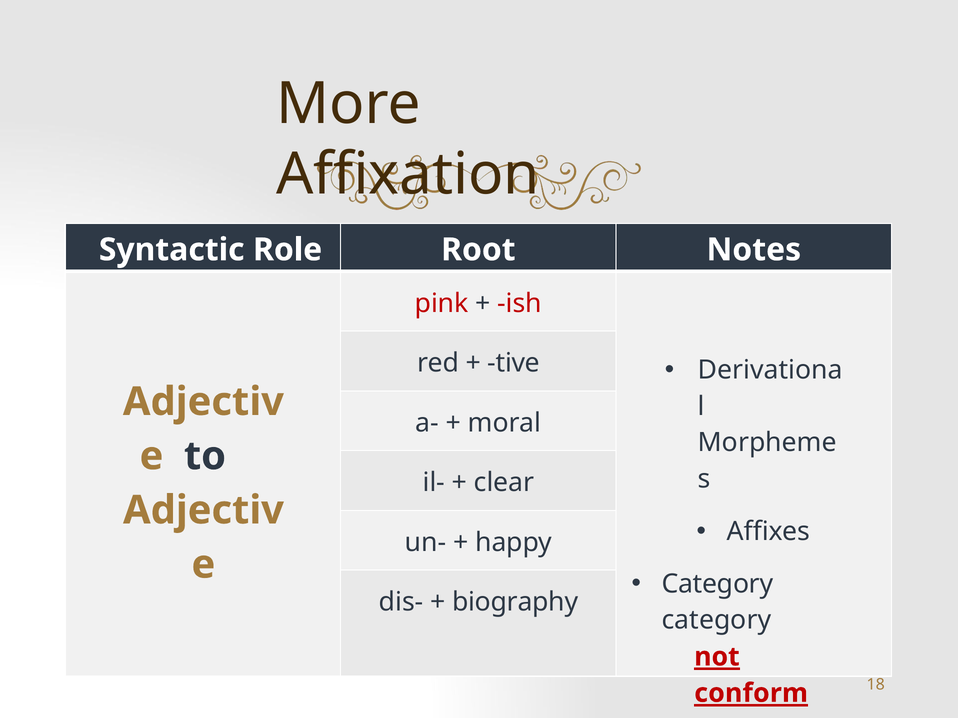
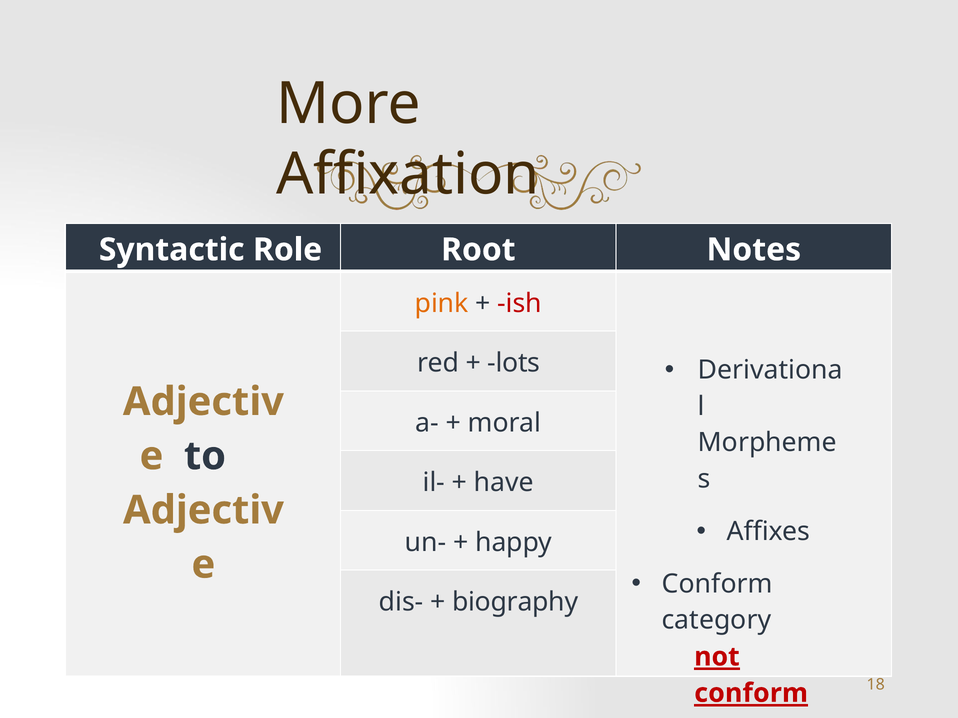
pink colour: red -> orange (442, 304)
tive: tive -> lots (514, 363)
clear: clear -> have (504, 483)
Category: Category -> Conform (717, 584)
